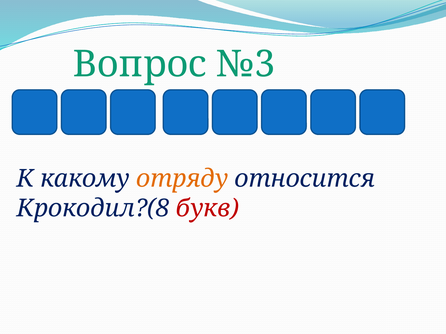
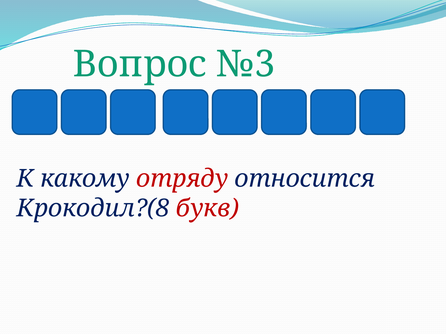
отряду colour: orange -> red (182, 179)
